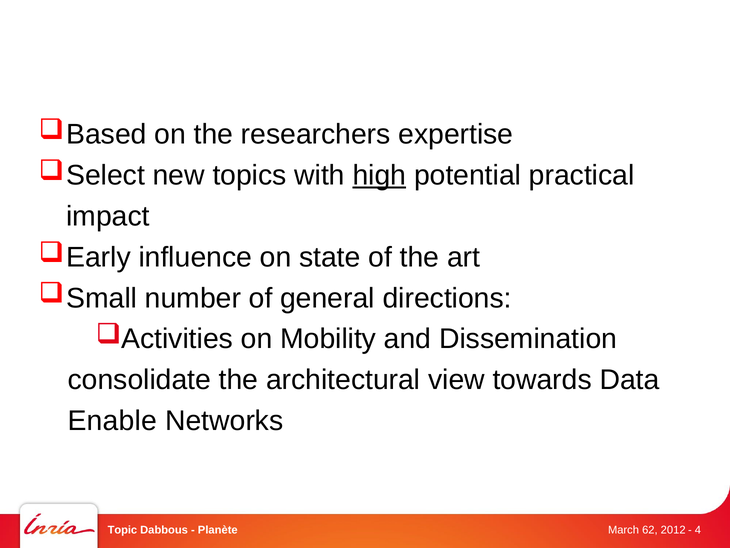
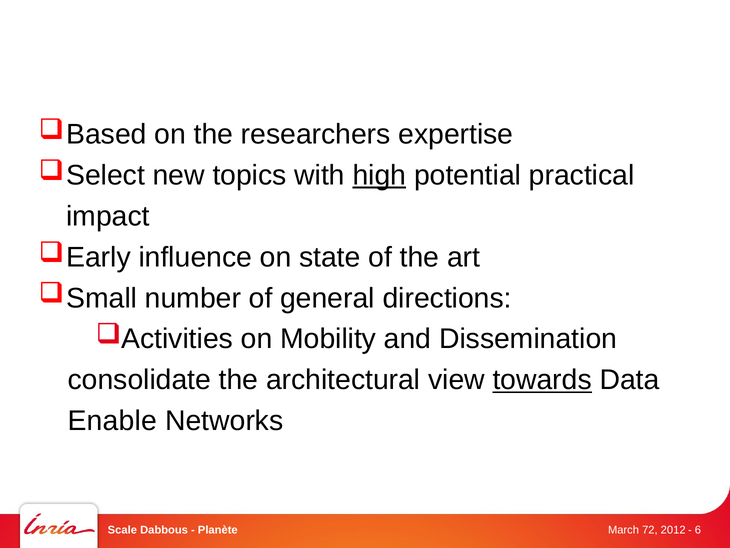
towards underline: none -> present (542, 380)
Topic: Topic -> Scale (122, 530)
4: 4 -> 6 (698, 530)
62: 62 -> 72 (650, 530)
